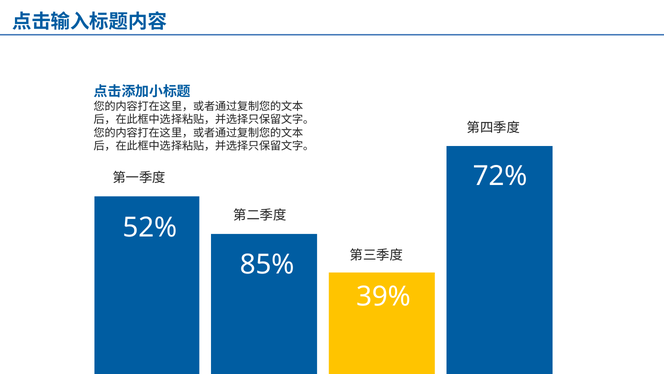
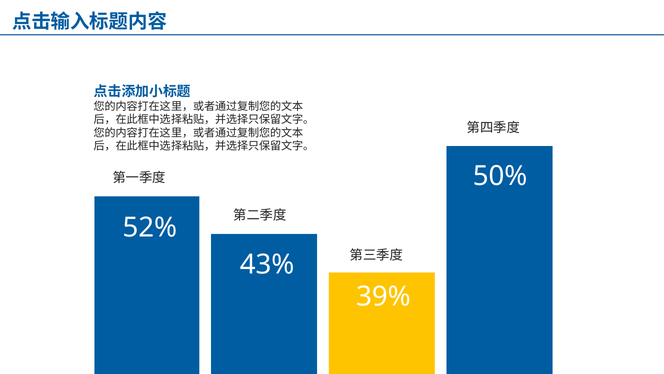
72%: 72% -> 50% (500, 176)
85%: 85% -> 43% (267, 264)
